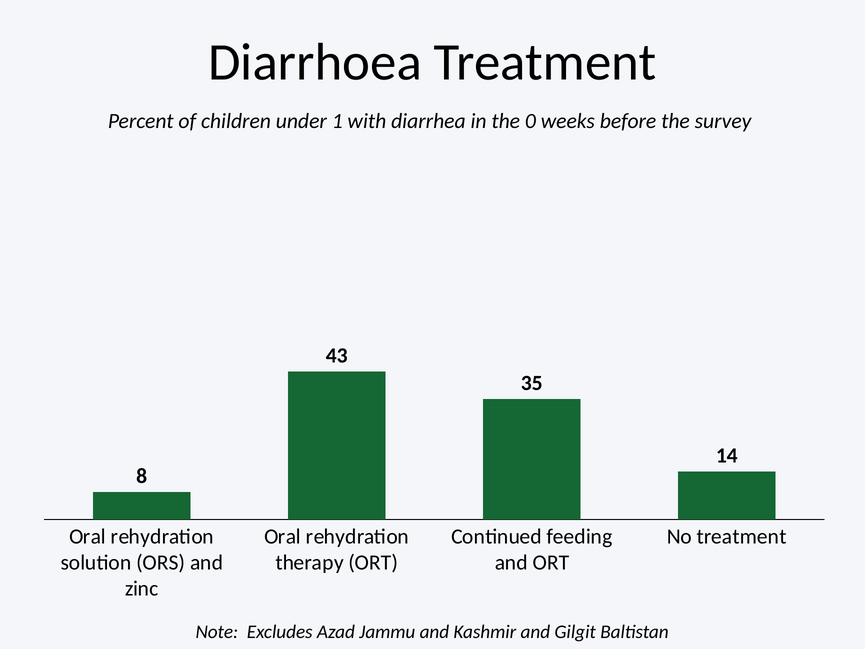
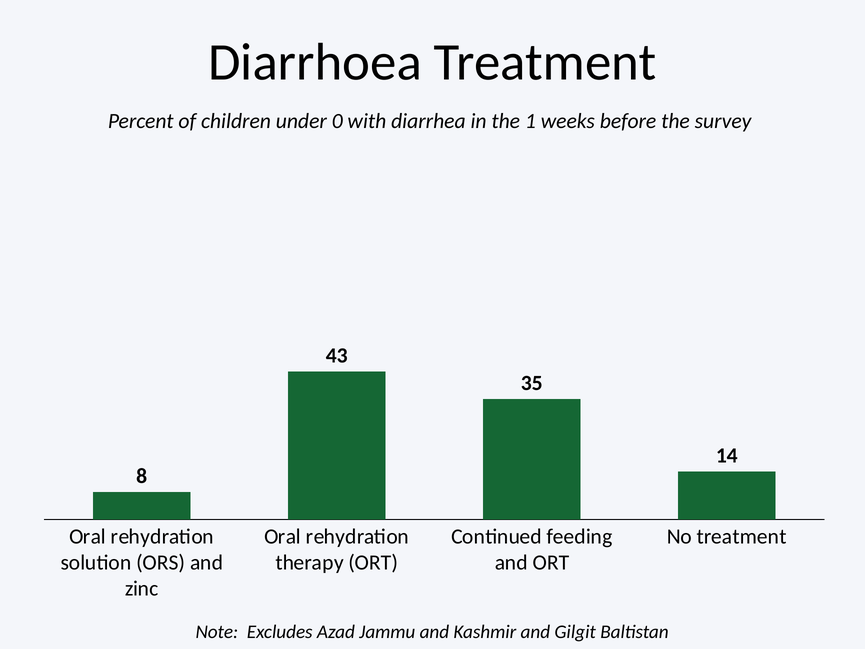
1: 1 -> 0 (337, 121)
0: 0 -> 1 (530, 121)
